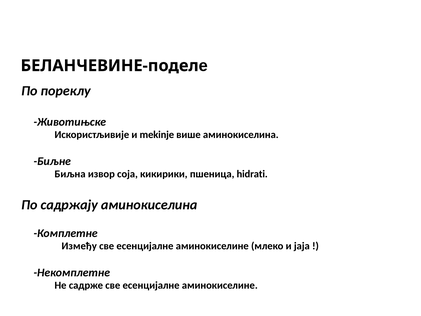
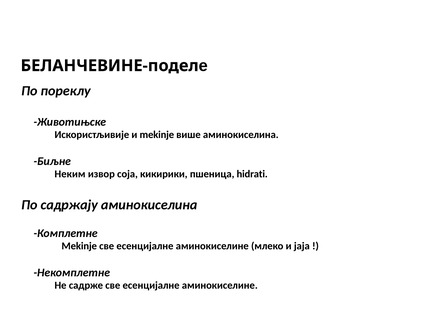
Биљна: Биљна -> Неким (70, 174)
Између: Између -> Mekinje (79, 246)
